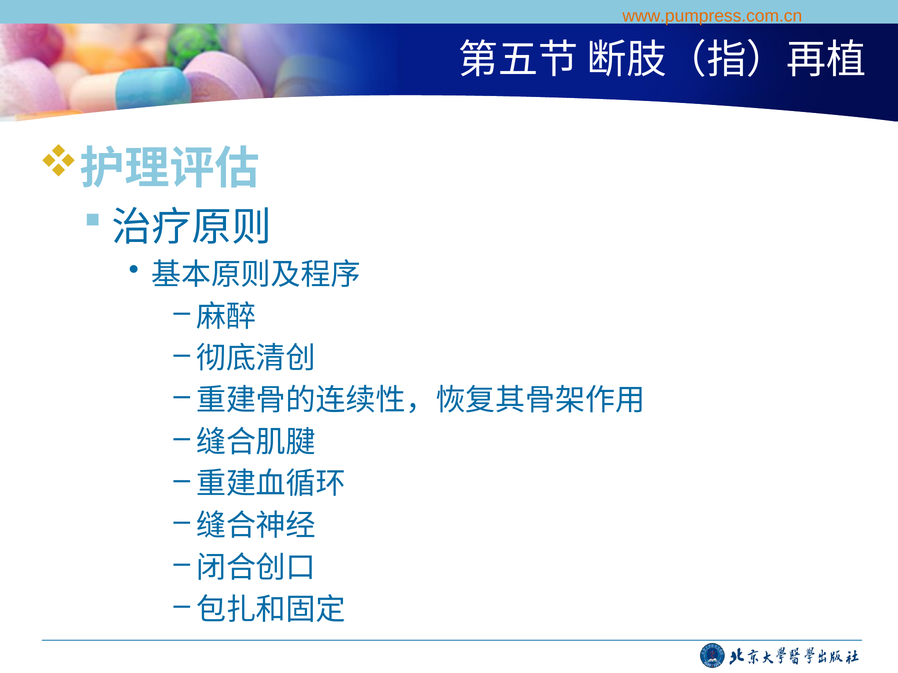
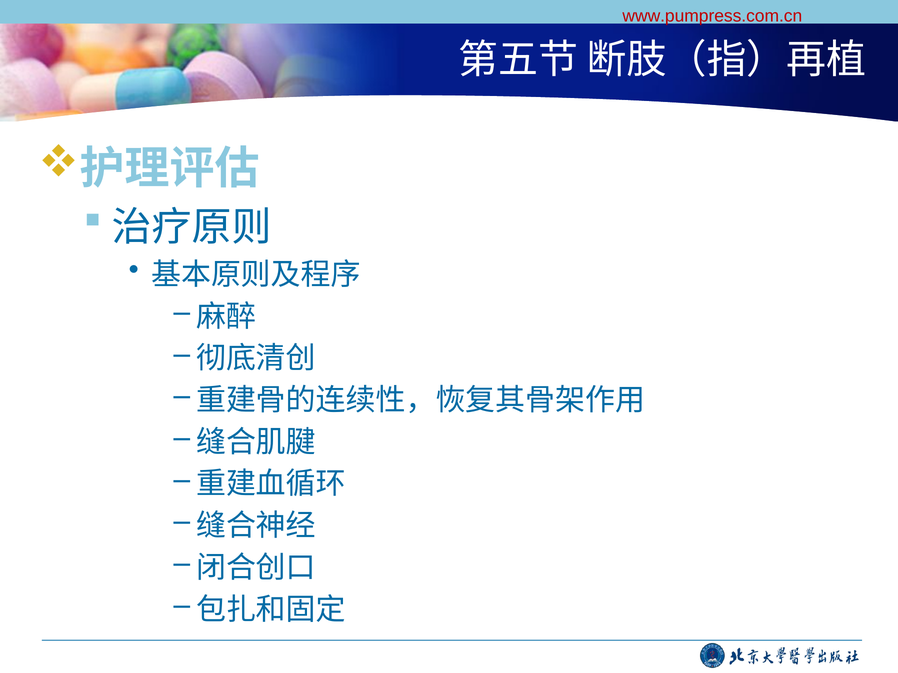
www.pumpress.com.cn colour: orange -> red (712, 16)
